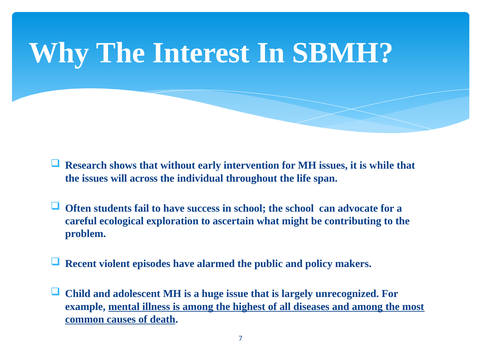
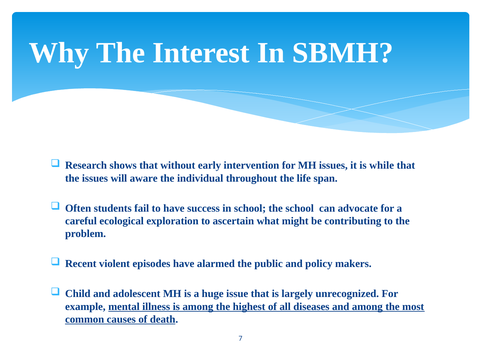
across: across -> aware (144, 178)
